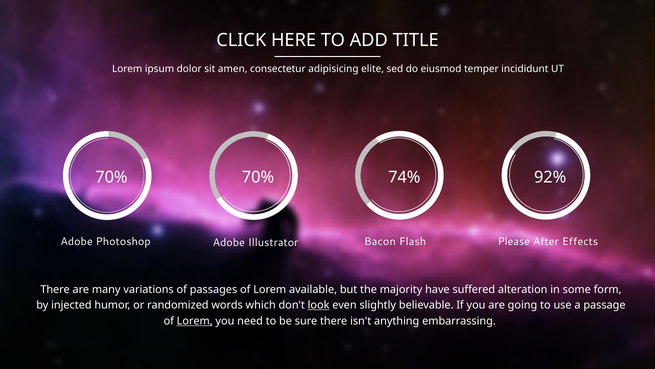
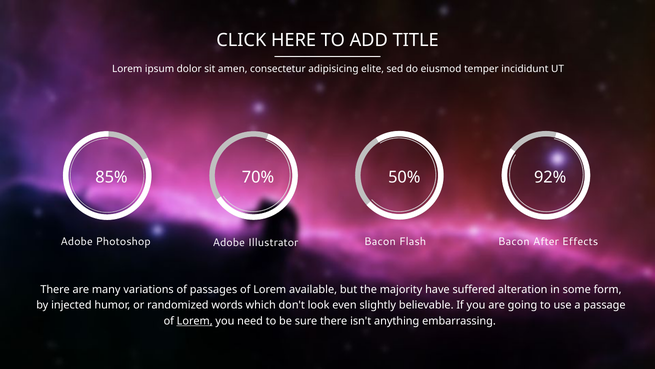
70%: 70% -> 85% (111, 177)
74%: 74% -> 50% (404, 177)
Flash Please: Please -> Bacon (514, 241)
look underline: present -> none (319, 305)
